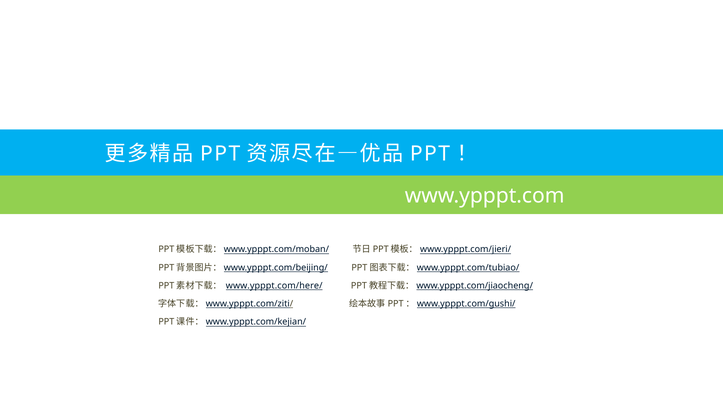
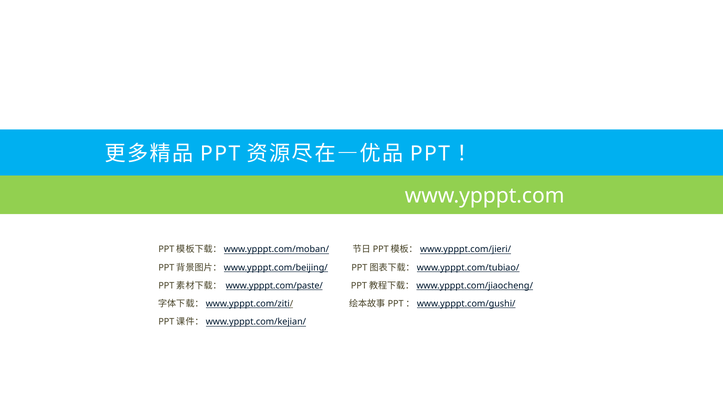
www.ypppt.com/here/: www.ypppt.com/here/ -> www.ypppt.com/paste/ (274, 285)
